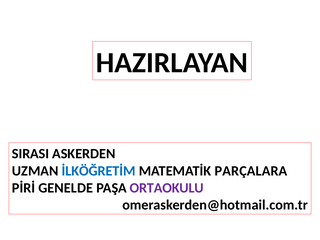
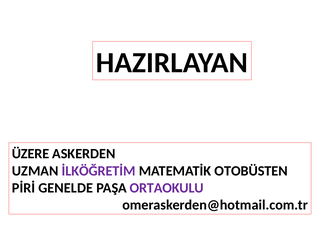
SIRASI: SIRASI -> ÜZERE (31, 154)
İLKÖĞRETİM colour: blue -> purple (99, 171)
PARÇALARA: PARÇALARA -> OTOBÜSTEN (251, 171)
